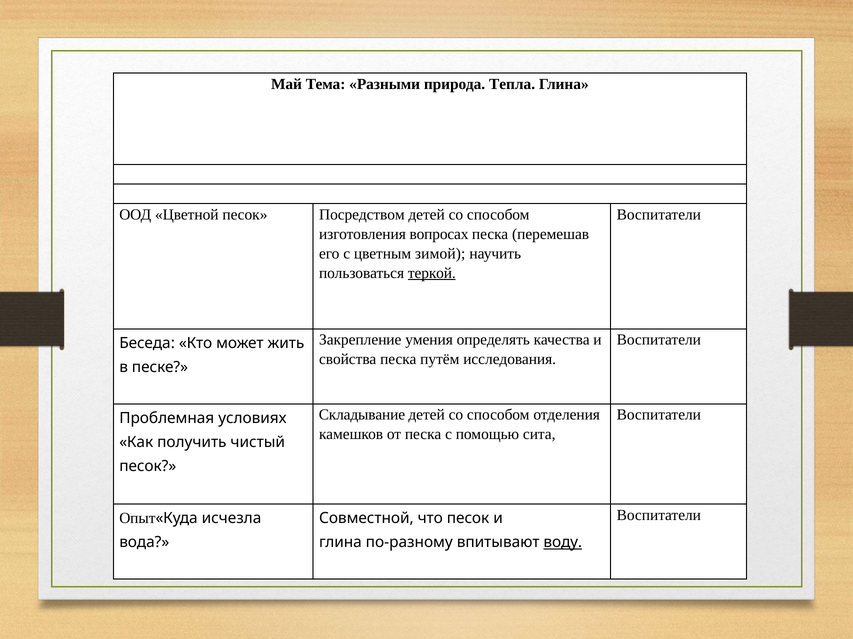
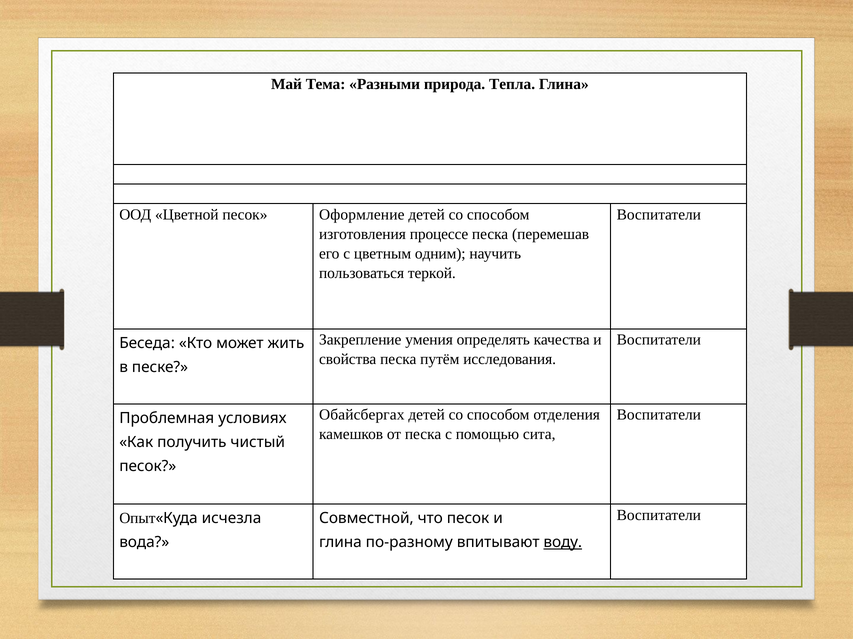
Посредством: Посредством -> Оформление (362, 215)
вопросах: вопросах -> процессе (439, 234)
зимой: зимой -> одним (440, 254)
теркой underline: present -> none (432, 273)
Складывание: Складывание -> Обайсбергах (362, 415)
